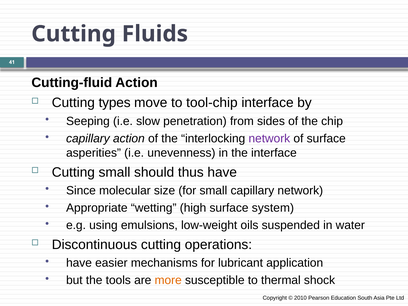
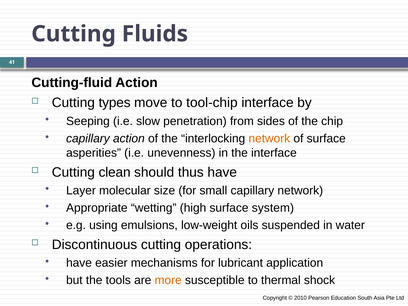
network colour: purple -> orange (269, 139)
Cutting small: small -> clean (115, 172)
Since: Since -> Layer (81, 190)
